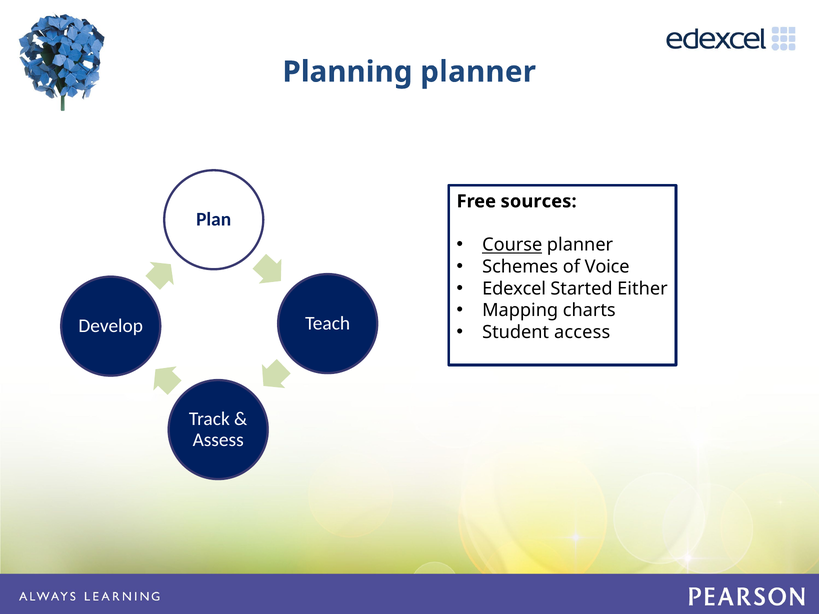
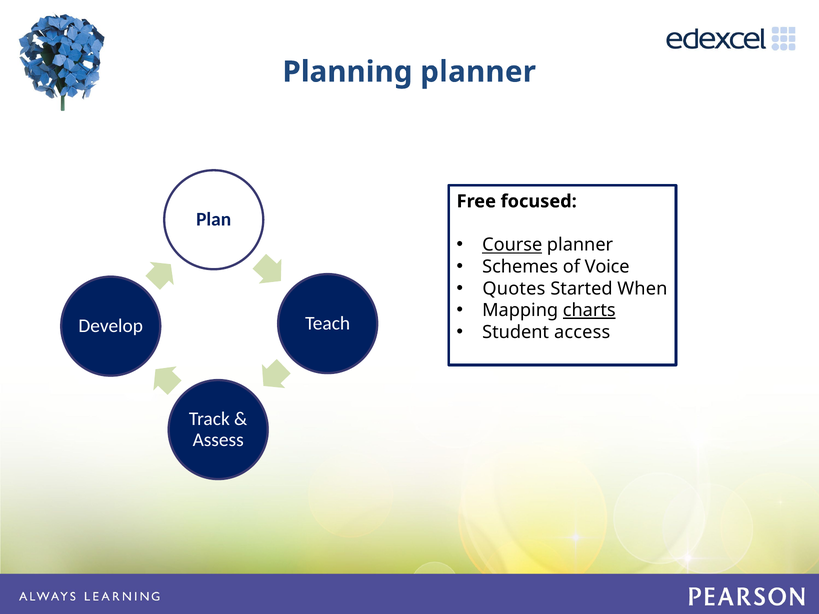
sources: sources -> focused (539, 201)
Edexcel: Edexcel -> Quotes (514, 289)
Either: Either -> When (642, 289)
charts underline: none -> present (589, 311)
